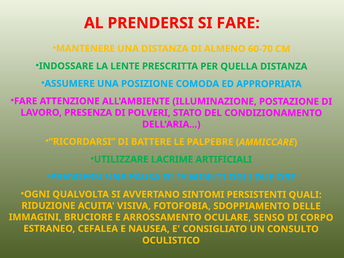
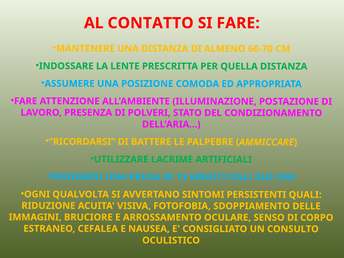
AL PRENDERSI: PRENDERSI -> CONTATTO (151, 23)
